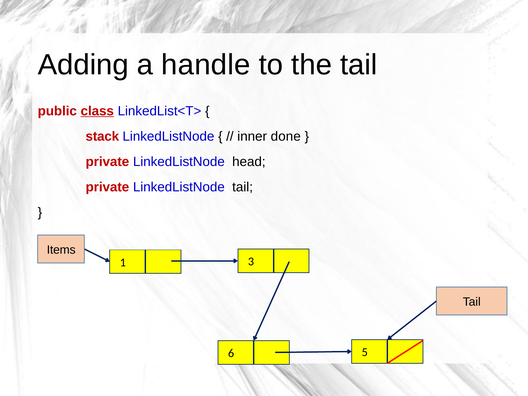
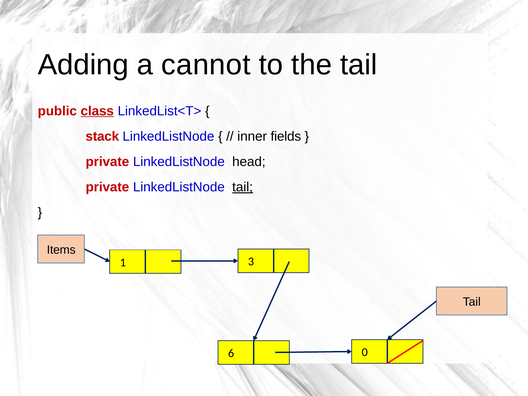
handle: handle -> cannot (206, 65)
done: done -> fields (286, 136)
tail underline: none -> present (243, 187)
5: 5 -> 0 (365, 352)
